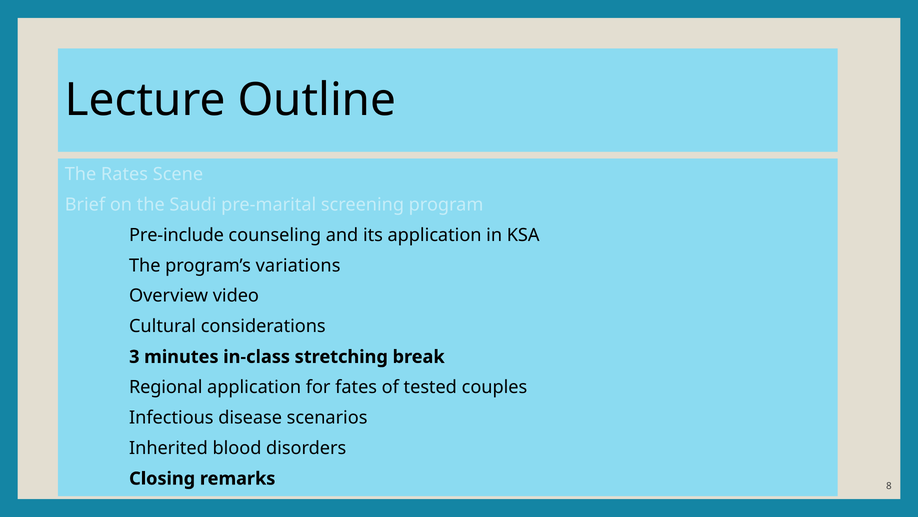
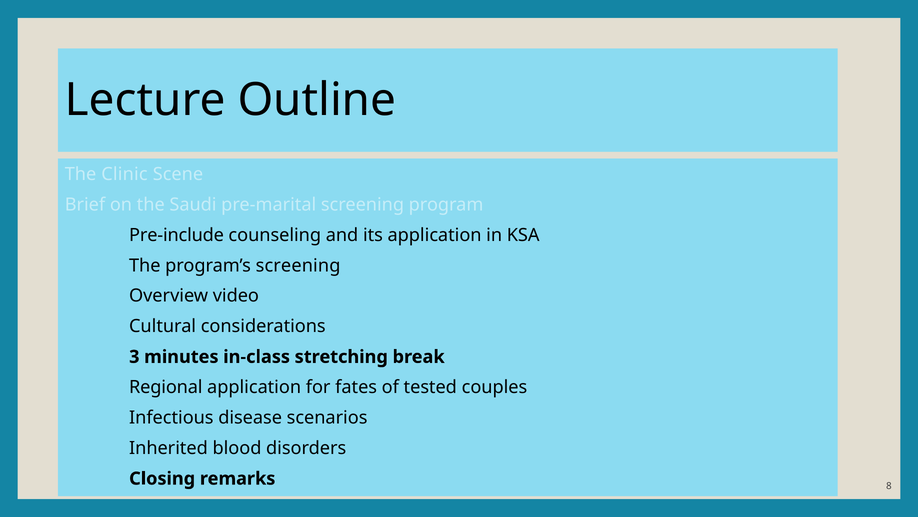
Rates: Rates -> Clinic (124, 174)
program’s variations: variations -> screening (298, 265)
